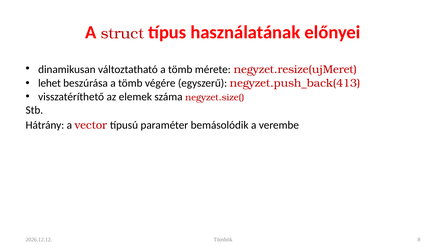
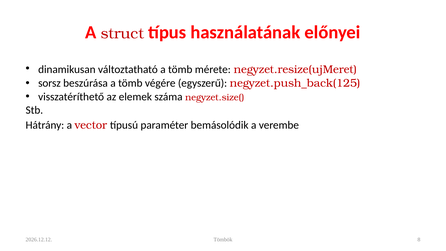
lehet: lehet -> sorsz (49, 83)
negyzet.push_back(413: negyzet.push_back(413 -> negyzet.push_back(125 (295, 83)
